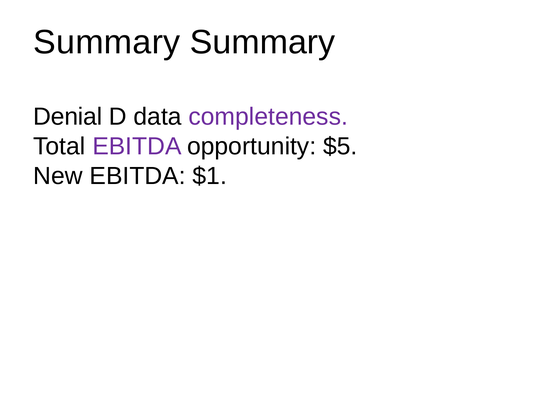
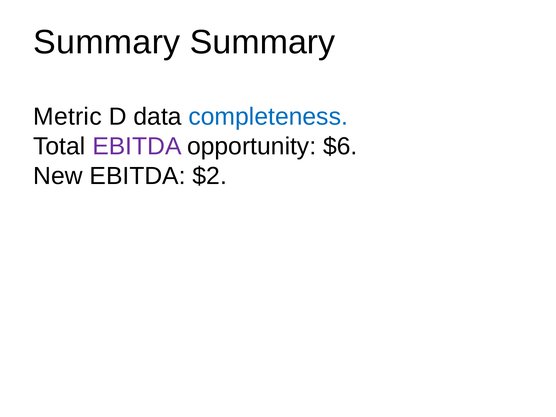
Denial: Denial -> Metric (67, 117)
completeness colour: purple -> blue (268, 117)
$5: $5 -> $6 (340, 146)
$1: $1 -> $2 (210, 176)
